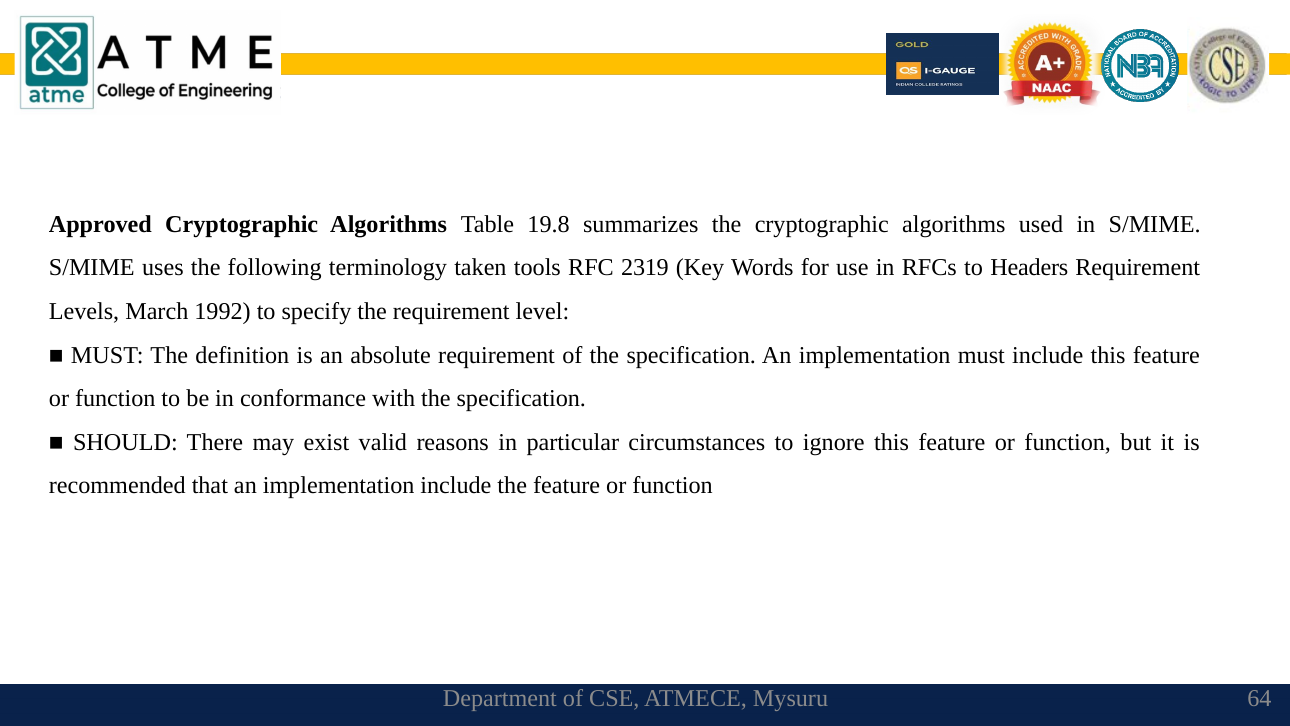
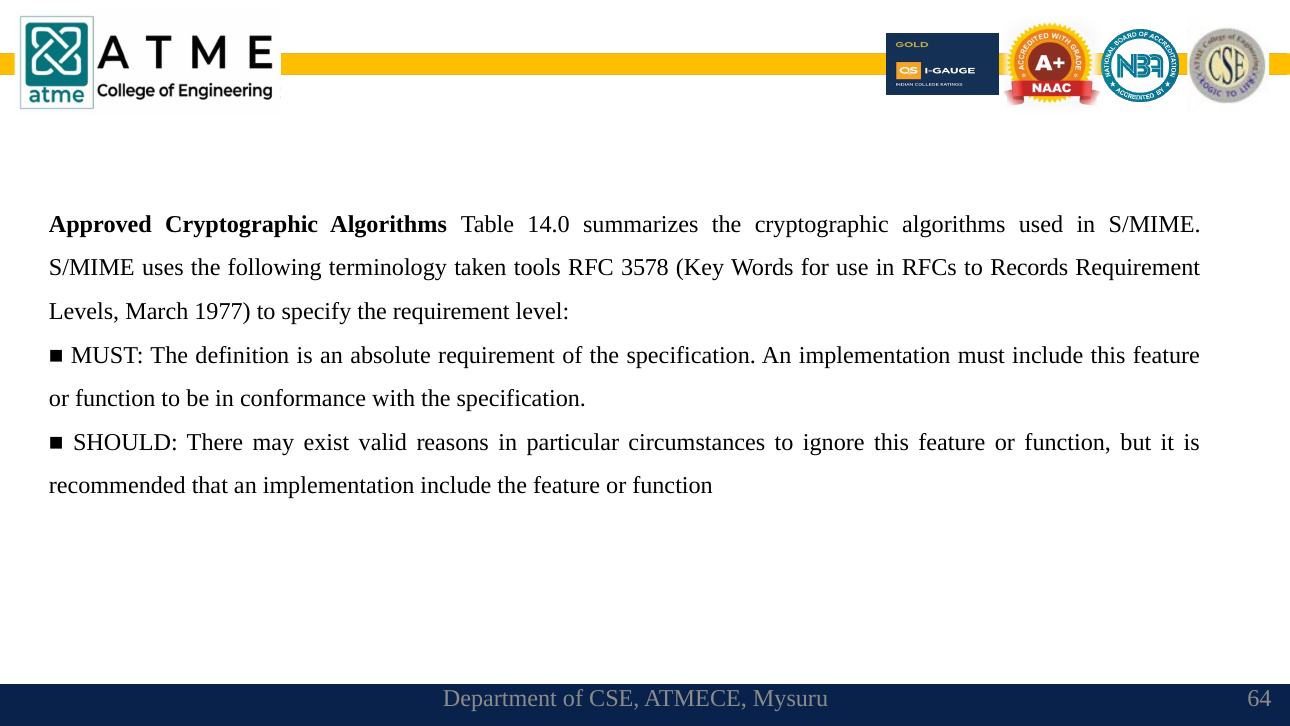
19.8: 19.8 -> 14.0 (549, 224)
2319: 2319 -> 3578 (645, 268)
Headers: Headers -> Records (1029, 268)
1992: 1992 -> 1977 (223, 311)
